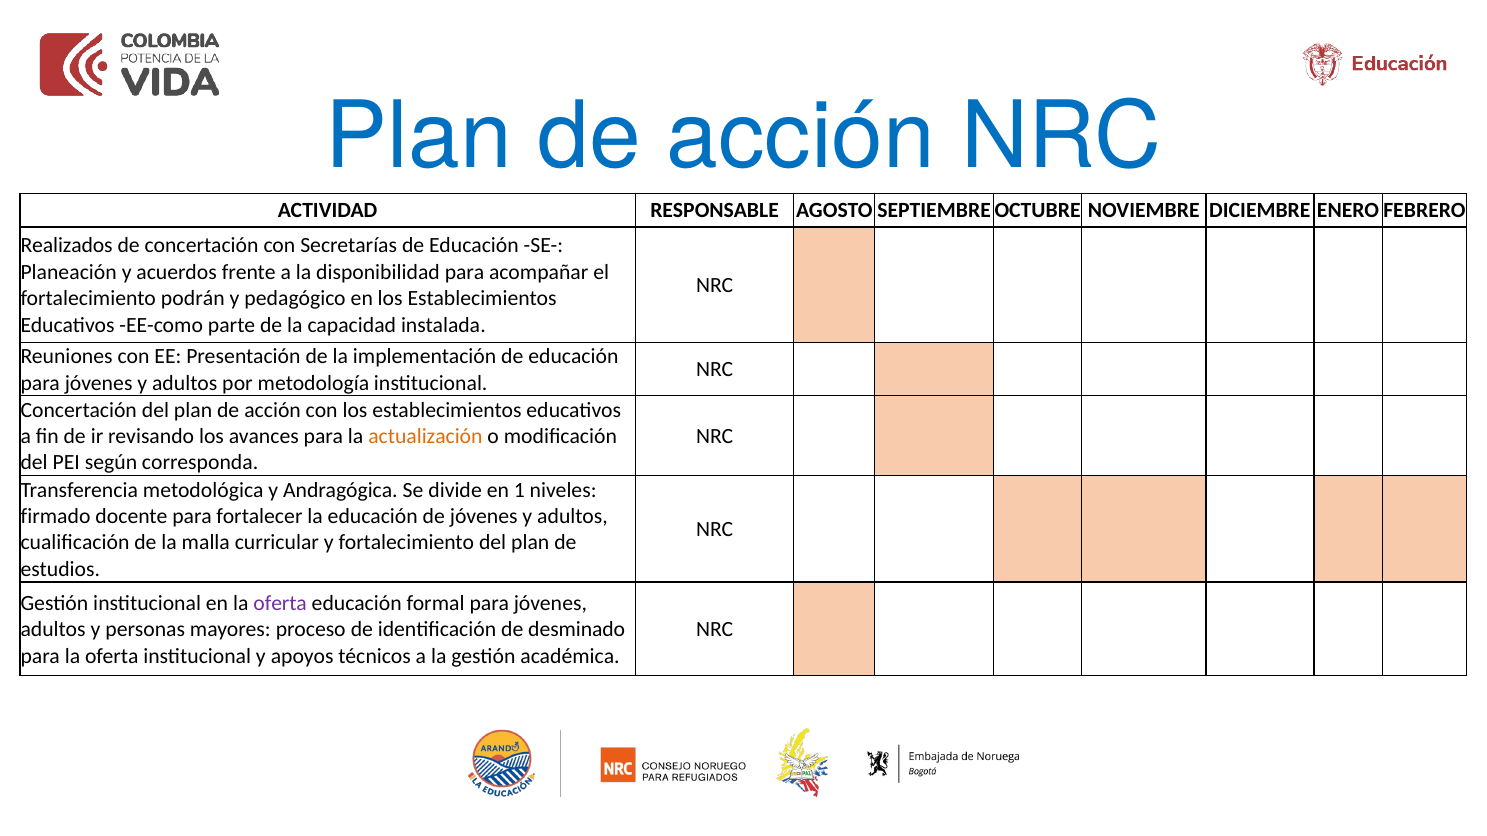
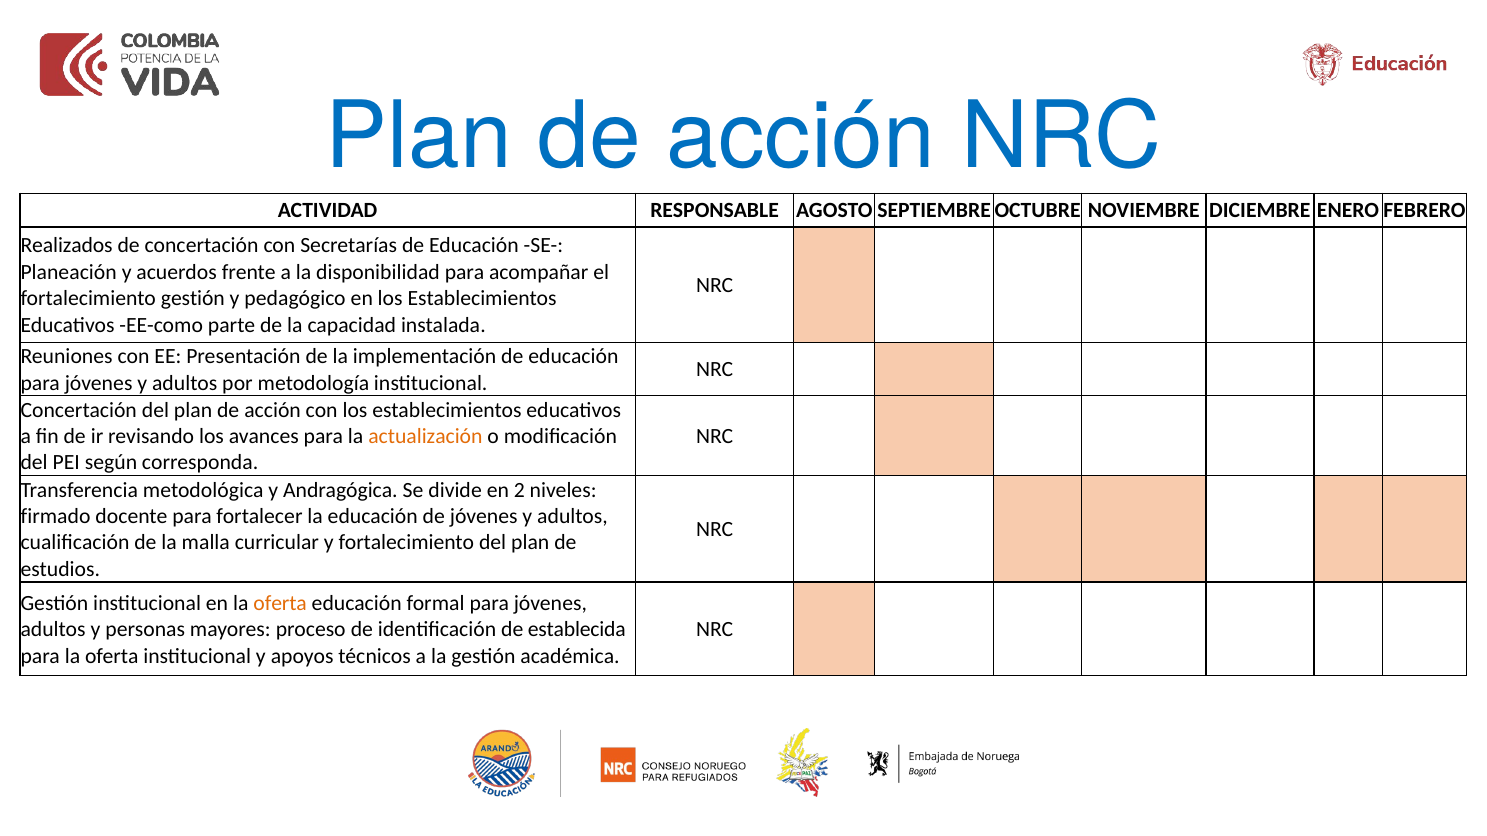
fortalecimiento podrán: podrán -> gestión (193, 299)
1: 1 -> 2 (519, 490)
oferta colour: purple -> orange (280, 604)
desminado: desminado -> establecida (577, 630)
